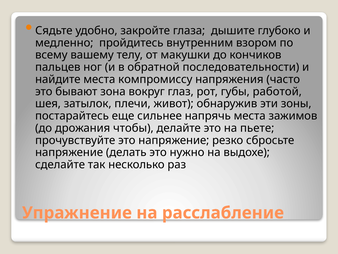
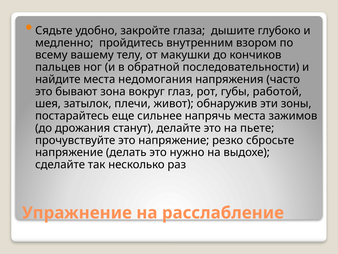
компромиссу: компромиссу -> недомогания (155, 79)
чтобы: чтобы -> станут (133, 128)
